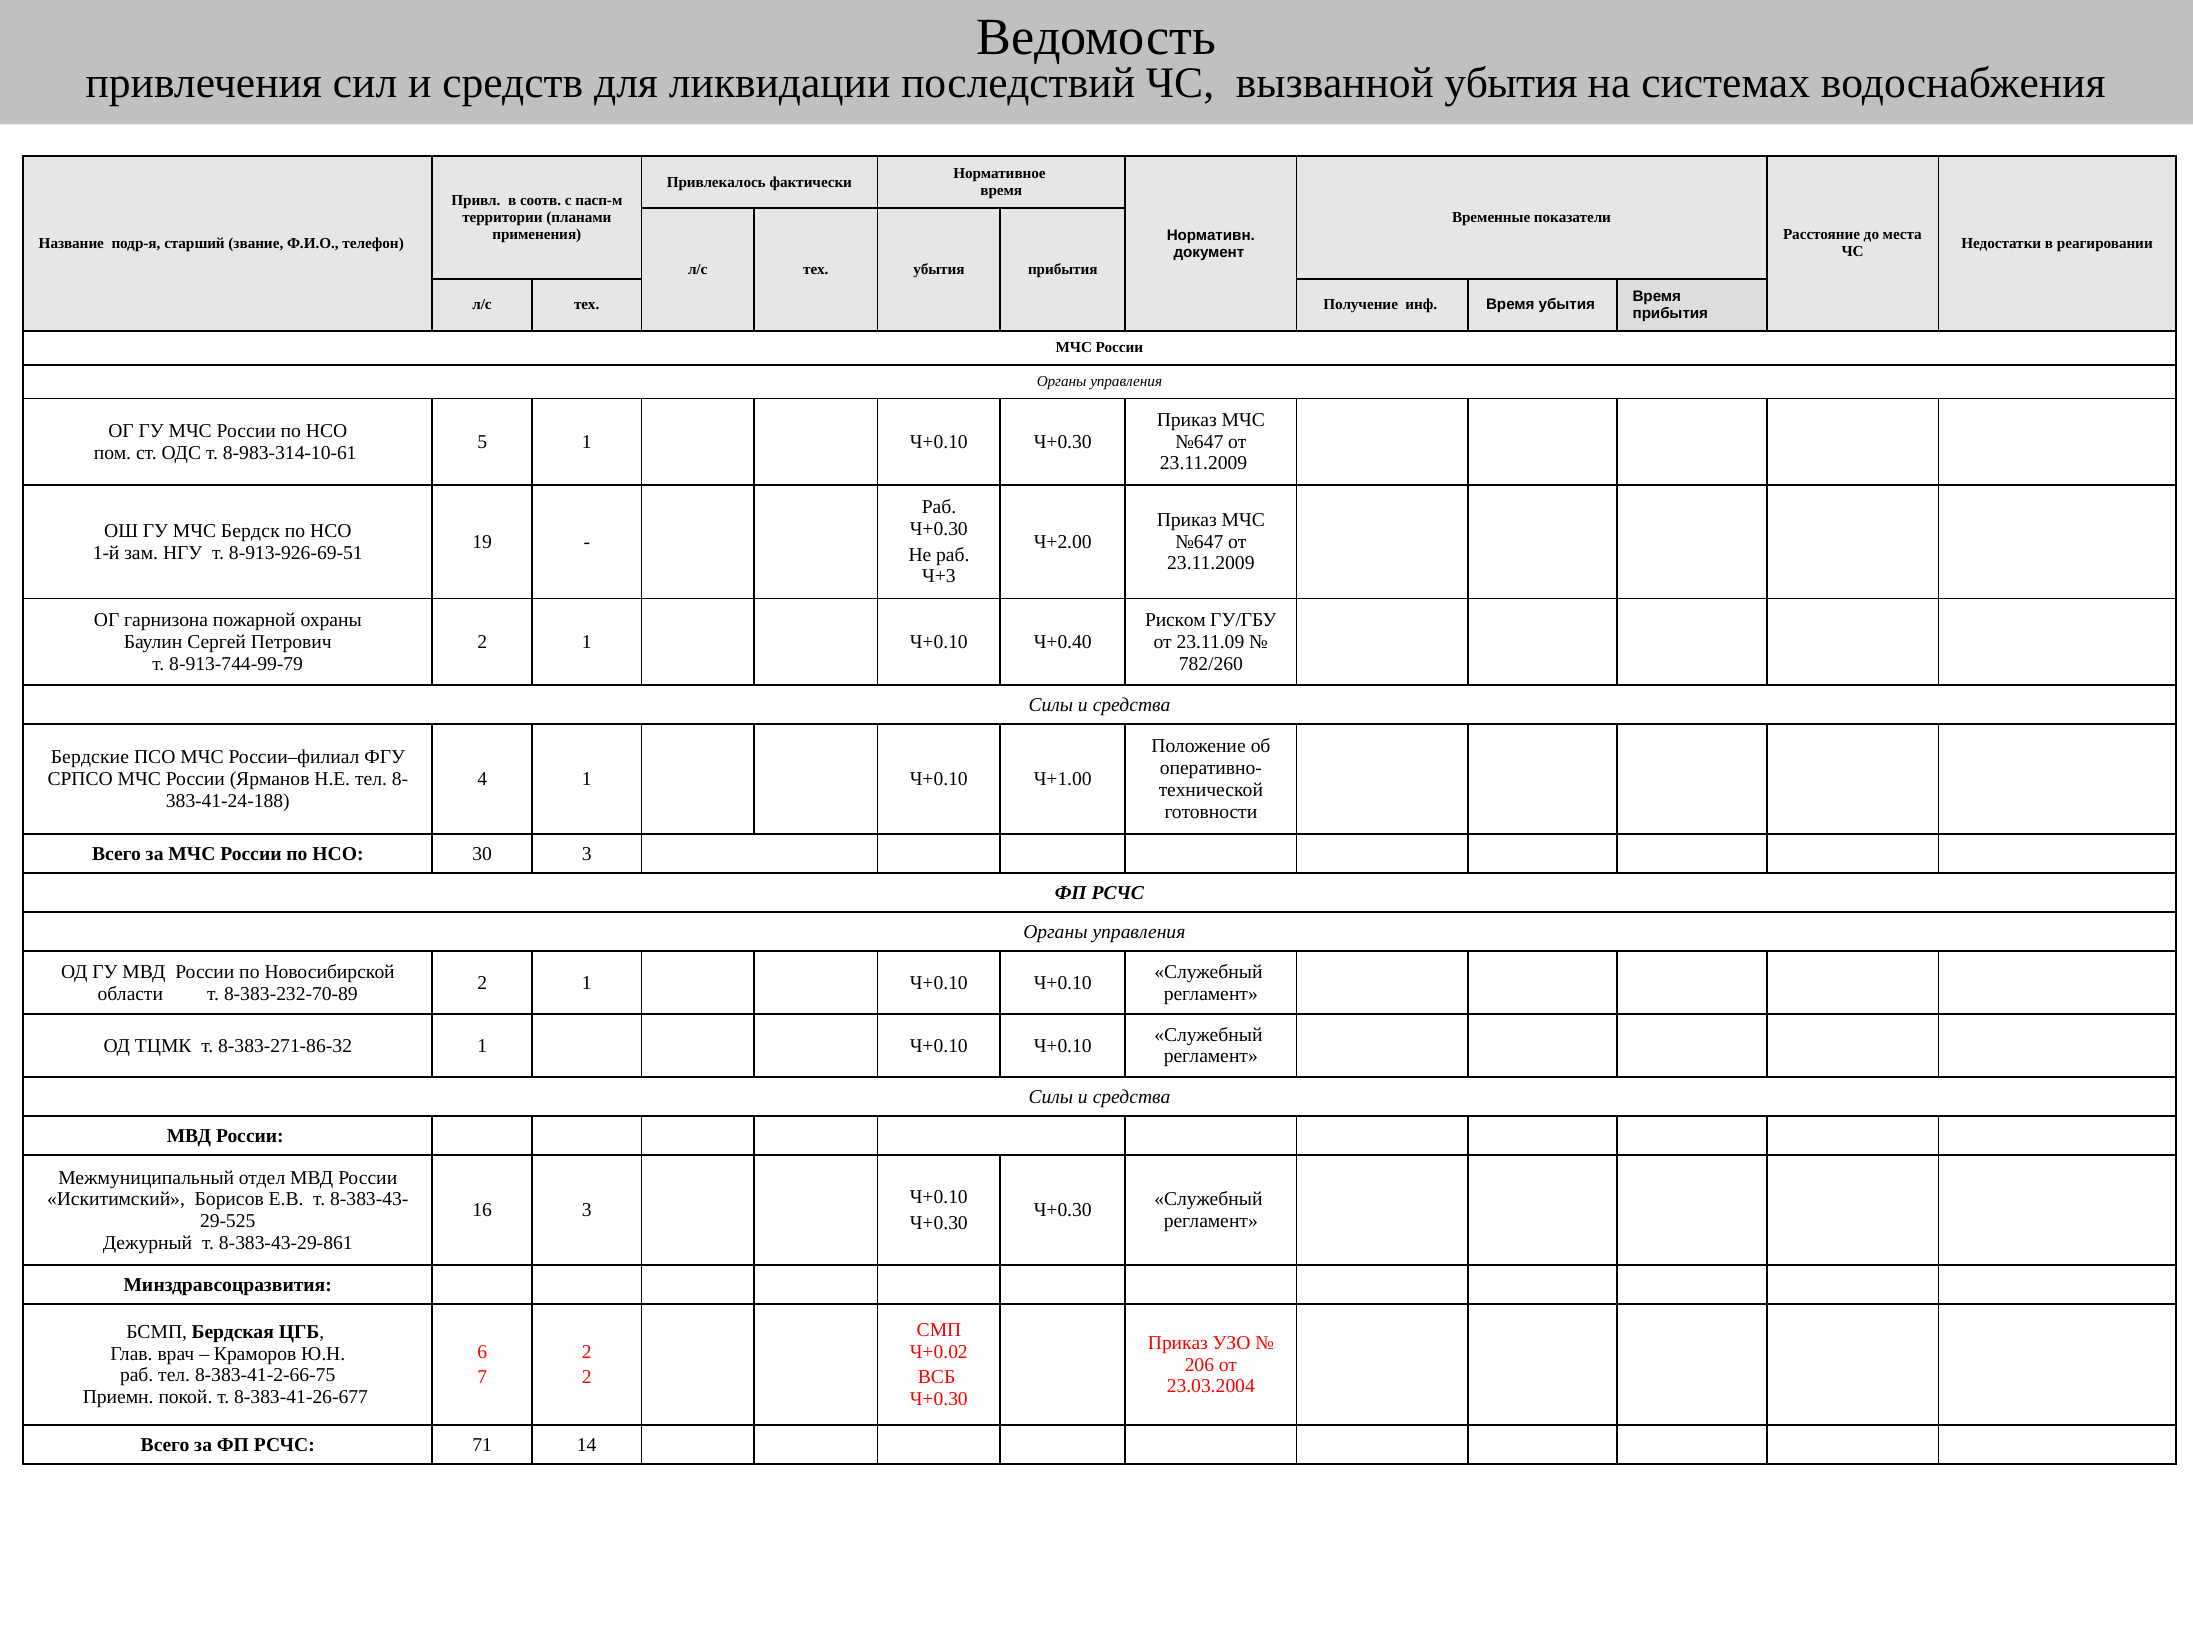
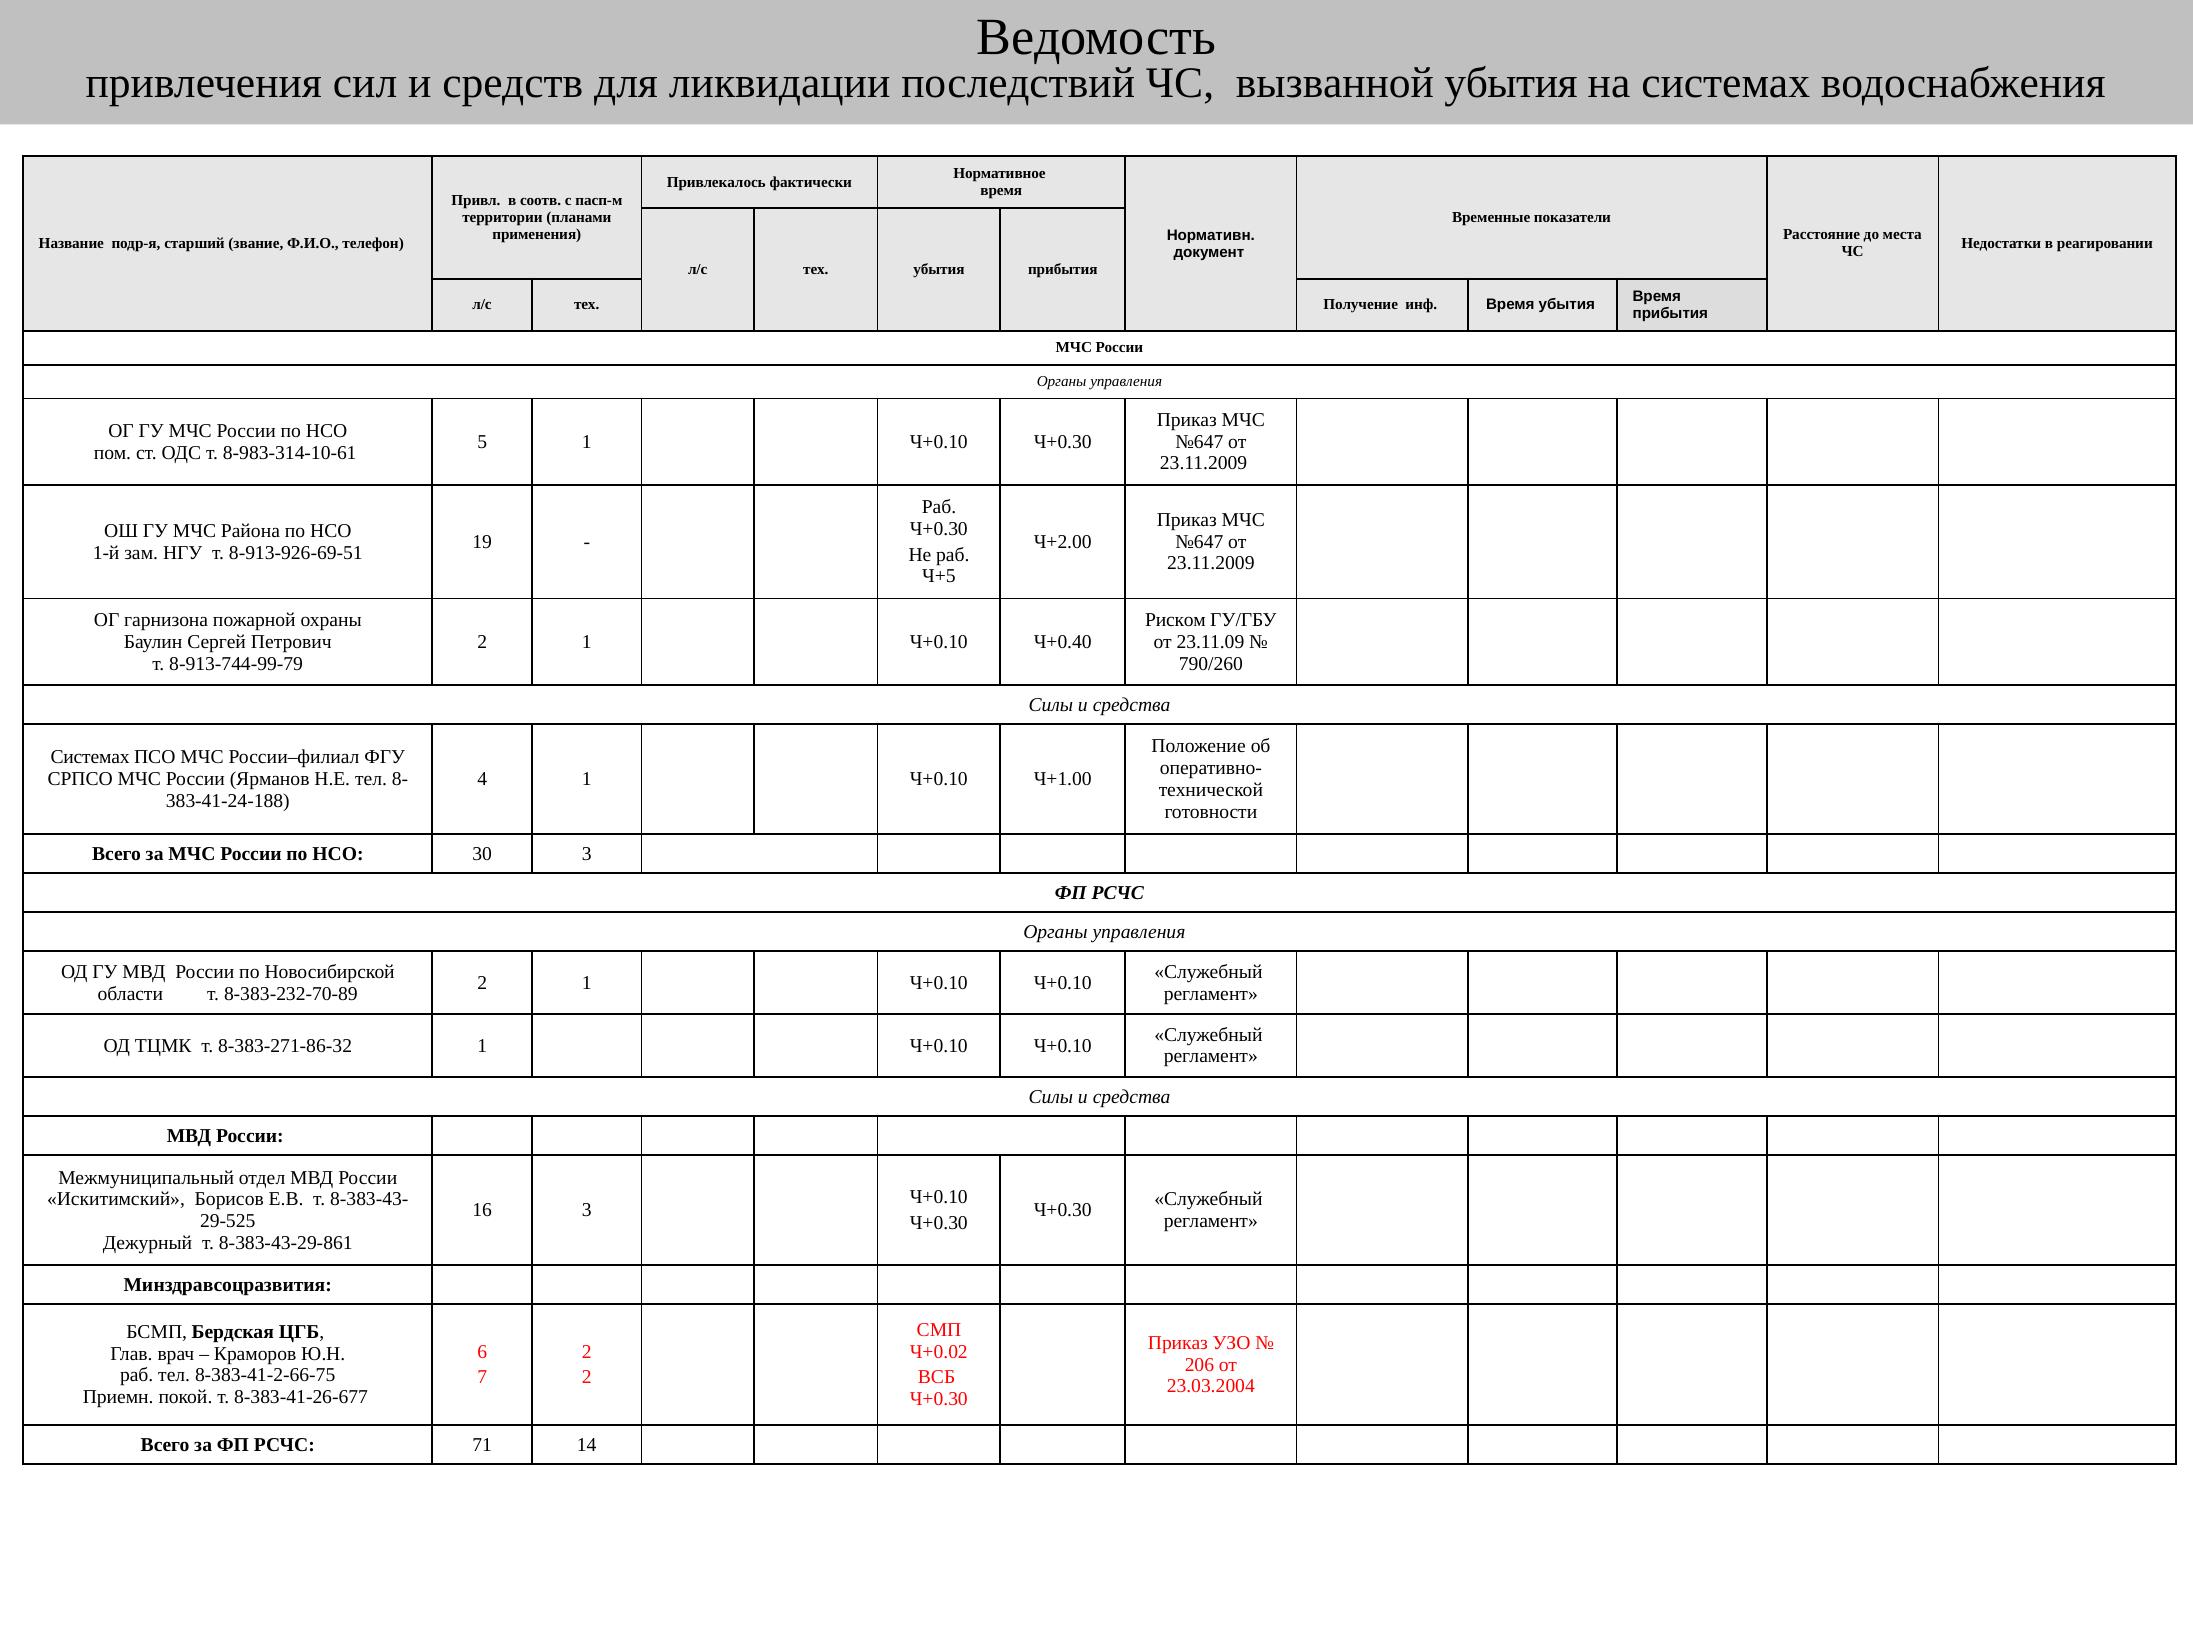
Бердск: Бердск -> Района (250, 531)
Ч+3: Ч+3 -> Ч+5 (939, 576)
782/260: 782/260 -> 790/260 (1211, 663)
Бердские: Бердские -> Системах (90, 757)
